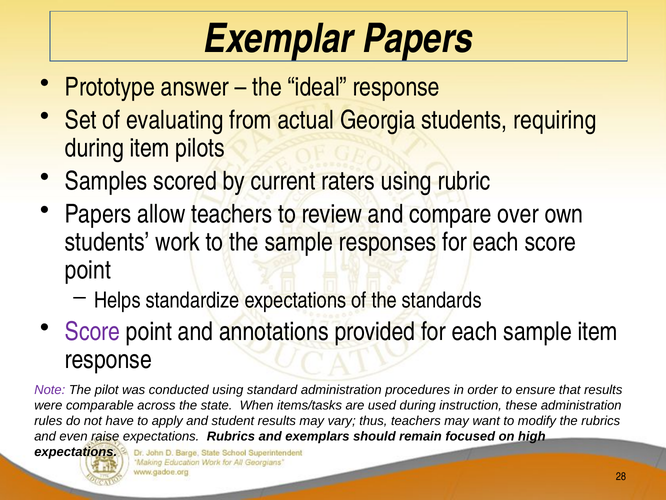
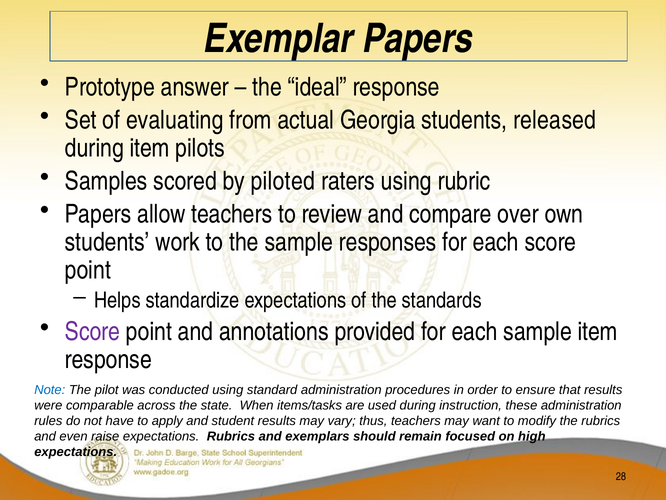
requiring: requiring -> released (555, 120)
current: current -> piloted (283, 181)
Note colour: purple -> blue (50, 389)
